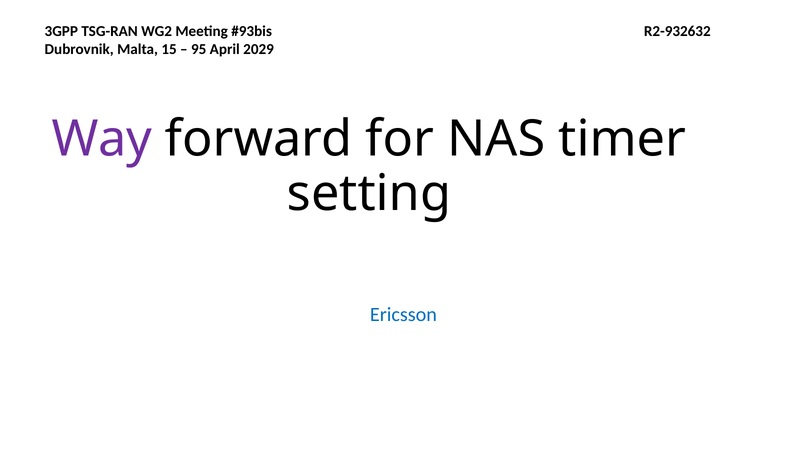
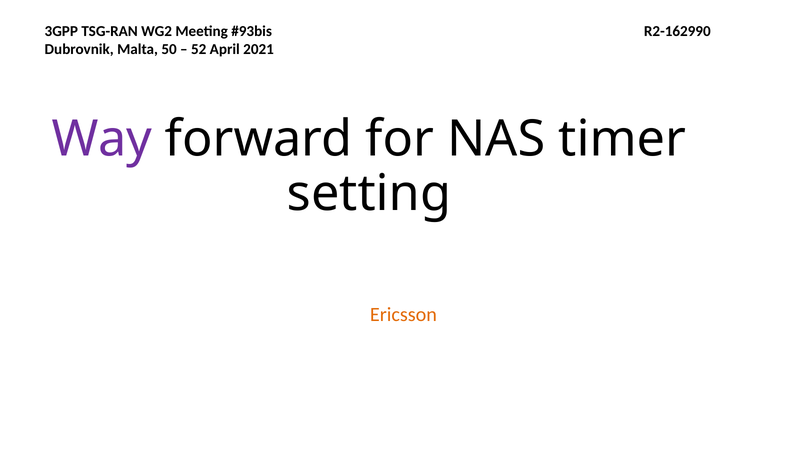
R2-932632: R2-932632 -> R2-162990 (677, 31)
15: 15 -> 50 (169, 49)
95: 95 -> 52 (199, 49)
2029: 2029 -> 2021 (259, 49)
Ericsson colour: blue -> orange (403, 315)
